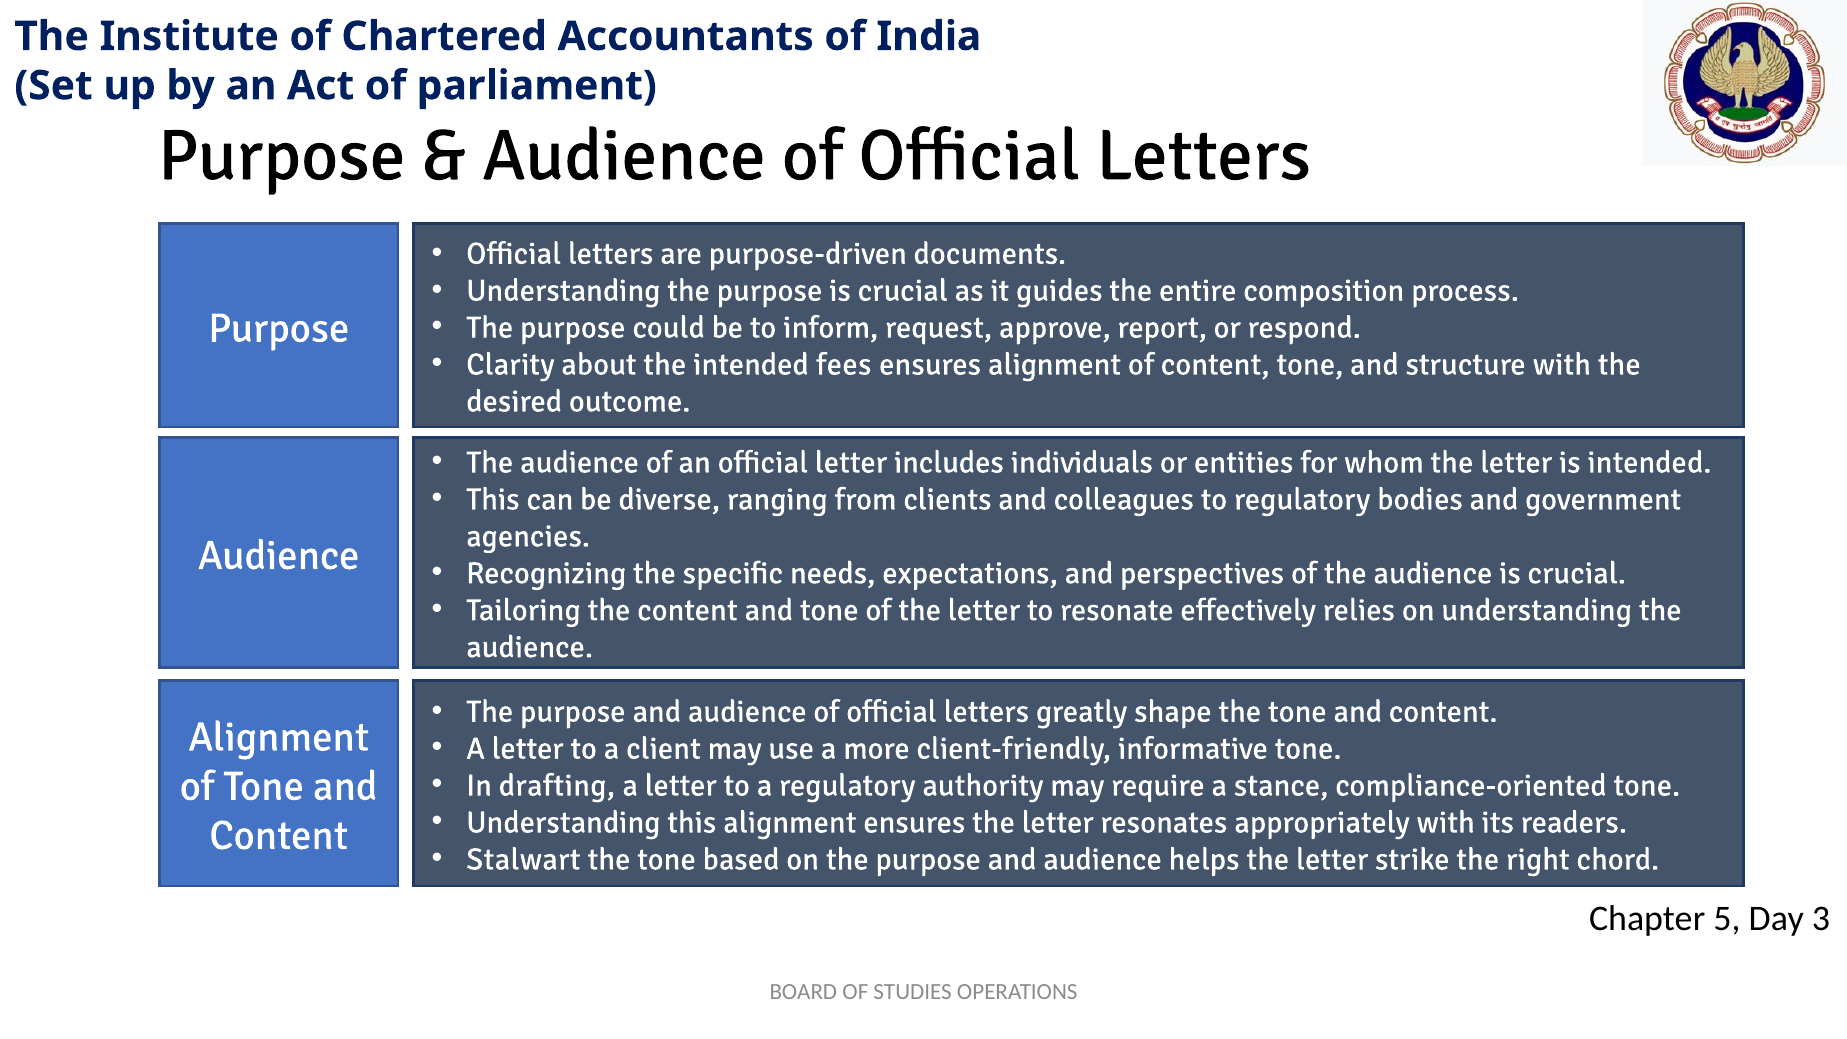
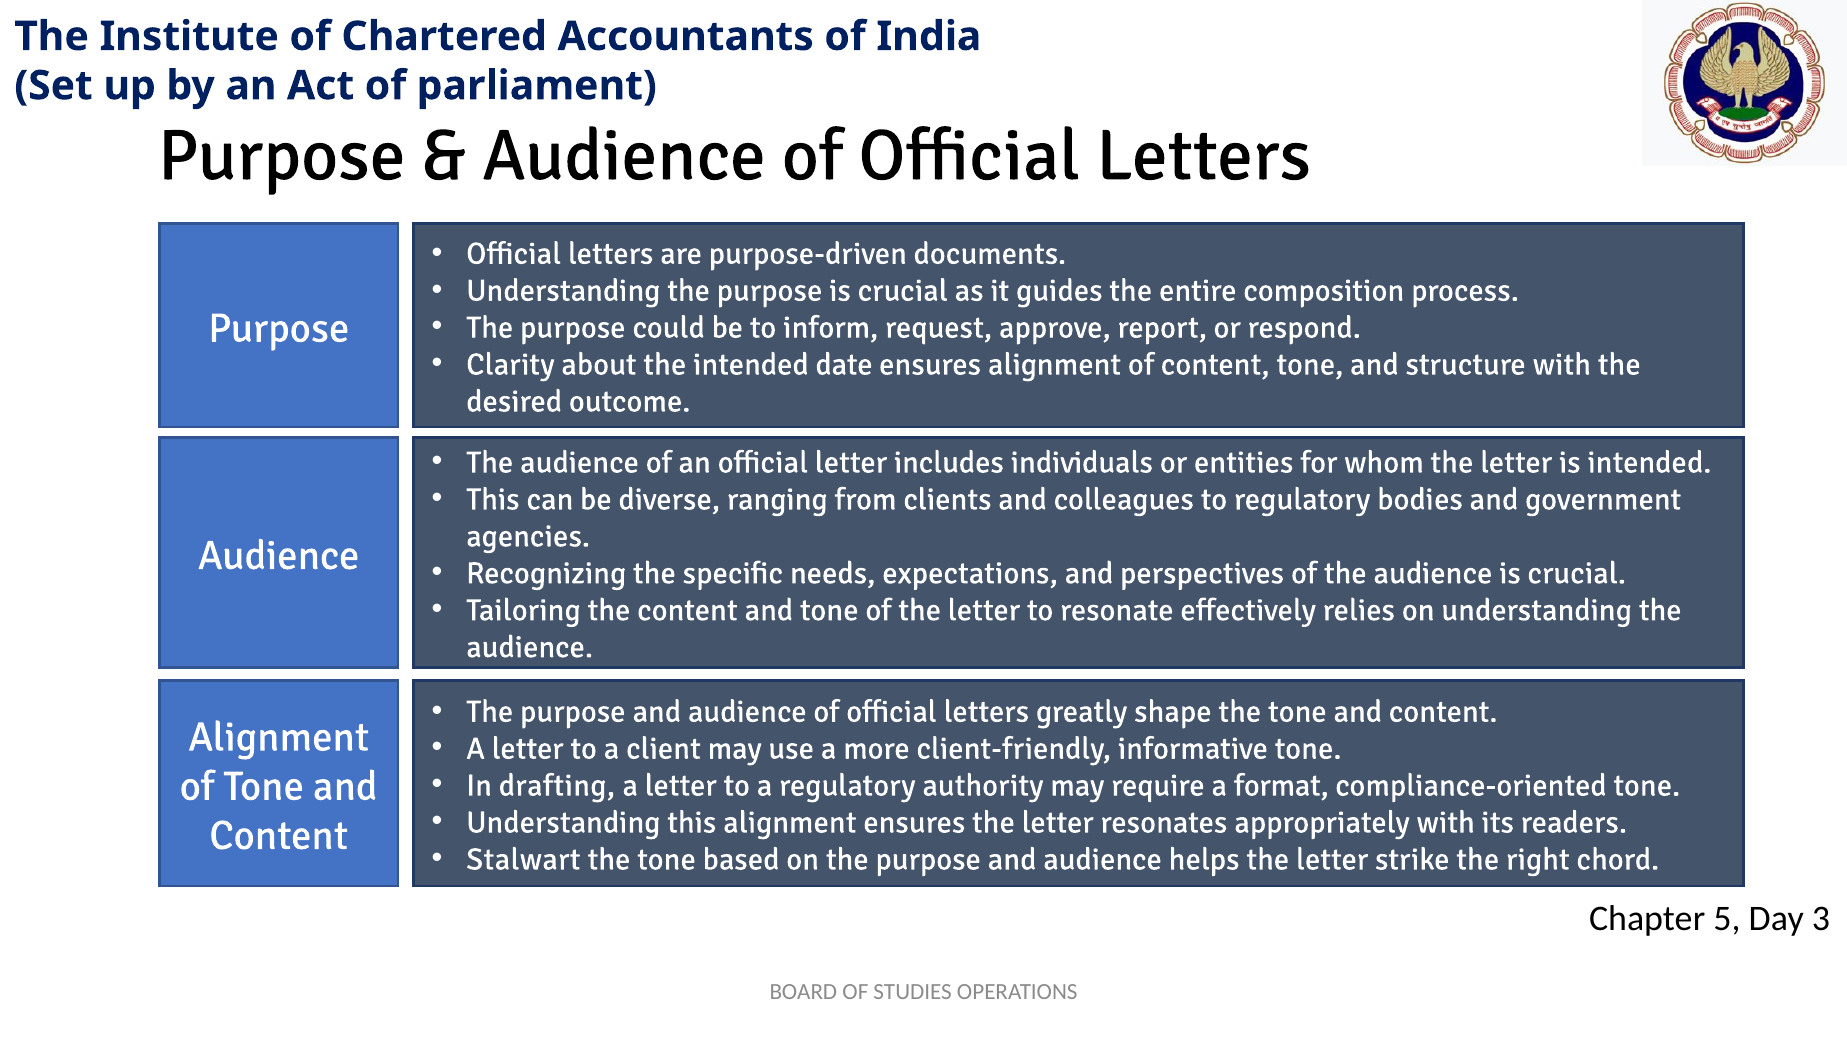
fees: fees -> date (844, 364)
stance: stance -> format (1281, 785)
